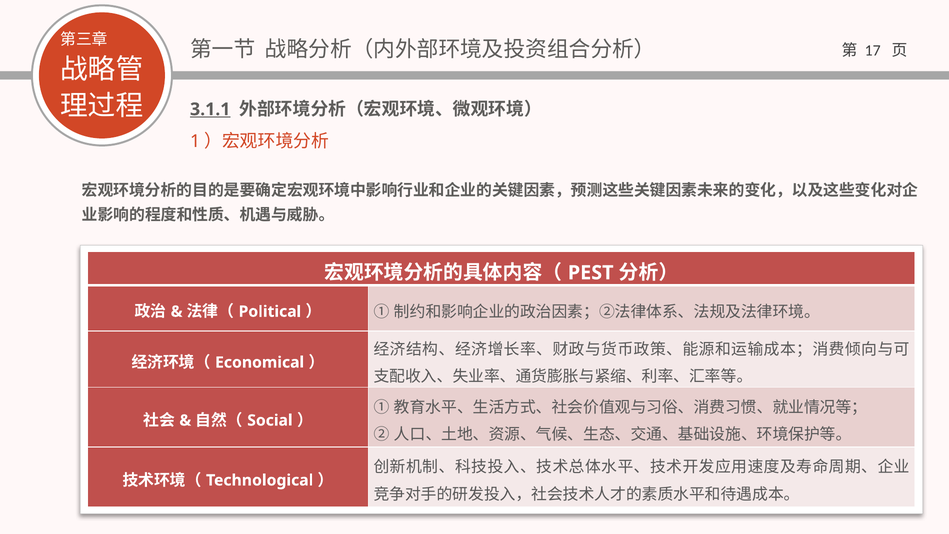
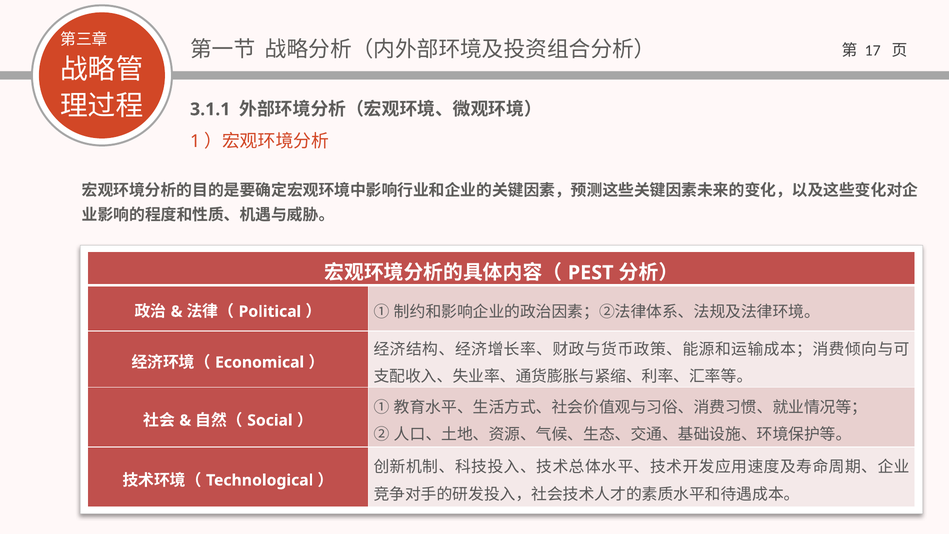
3.1.1 underline: present -> none (210, 109)
